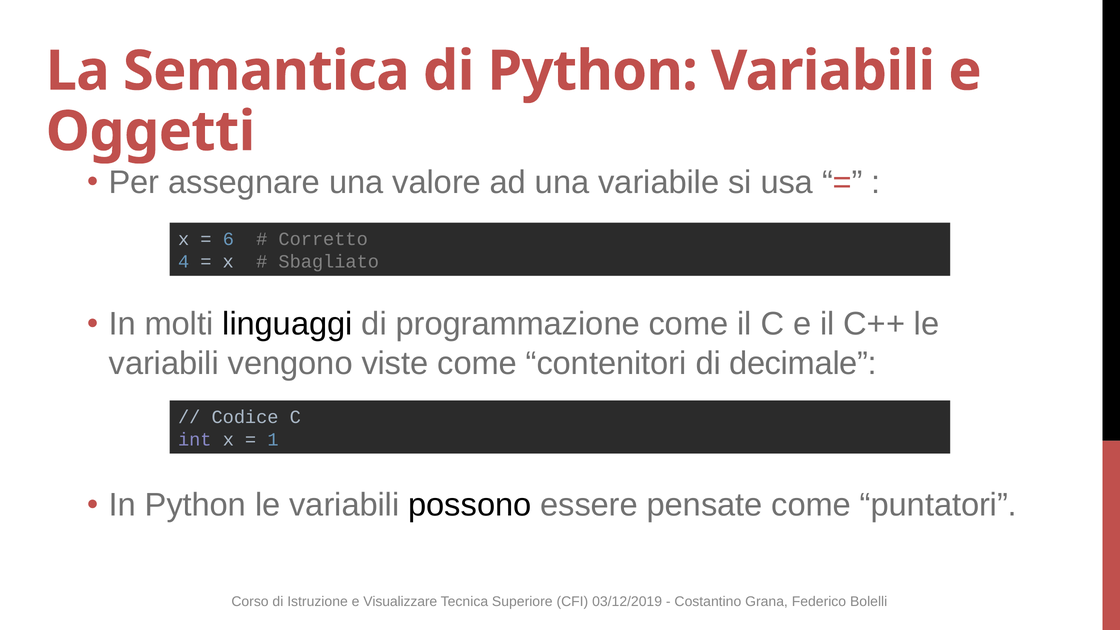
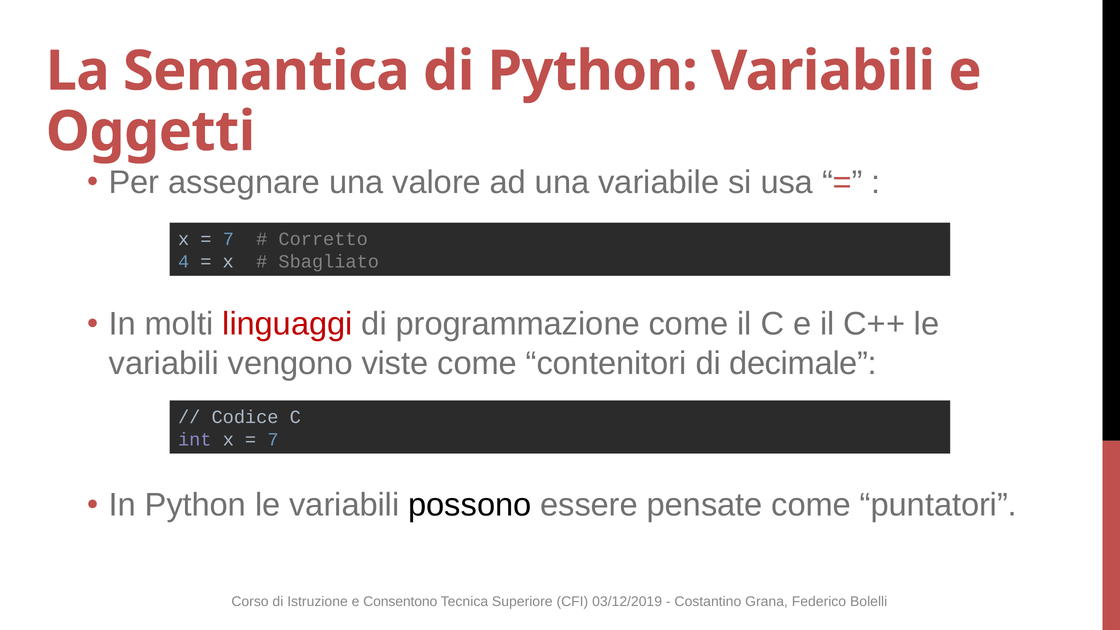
6: 6 -> 7 (228, 239)
linguaggi colour: black -> red (287, 324)
1: 1 -> 7 (273, 440)
Visualizzare: Visualizzare -> Consentono (400, 602)
